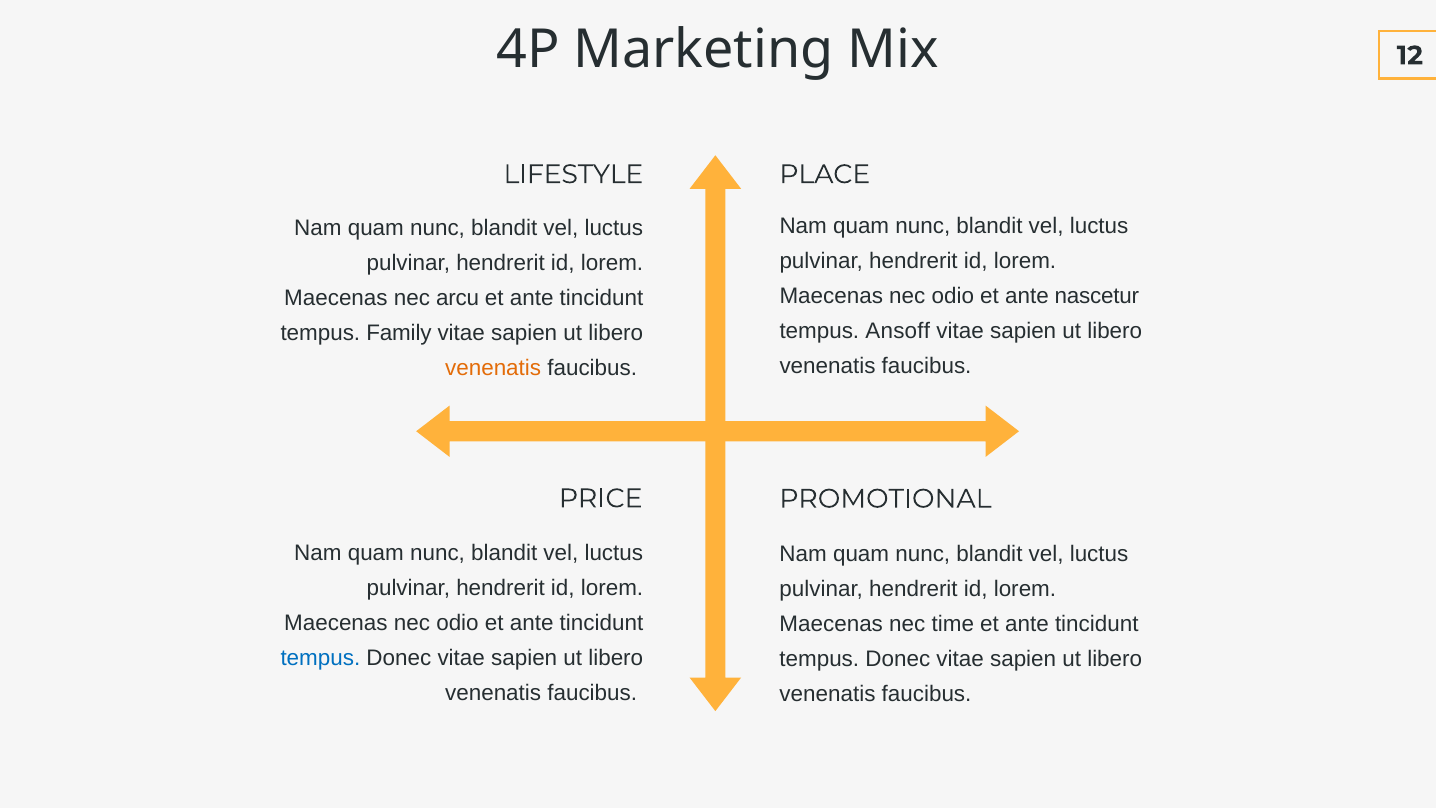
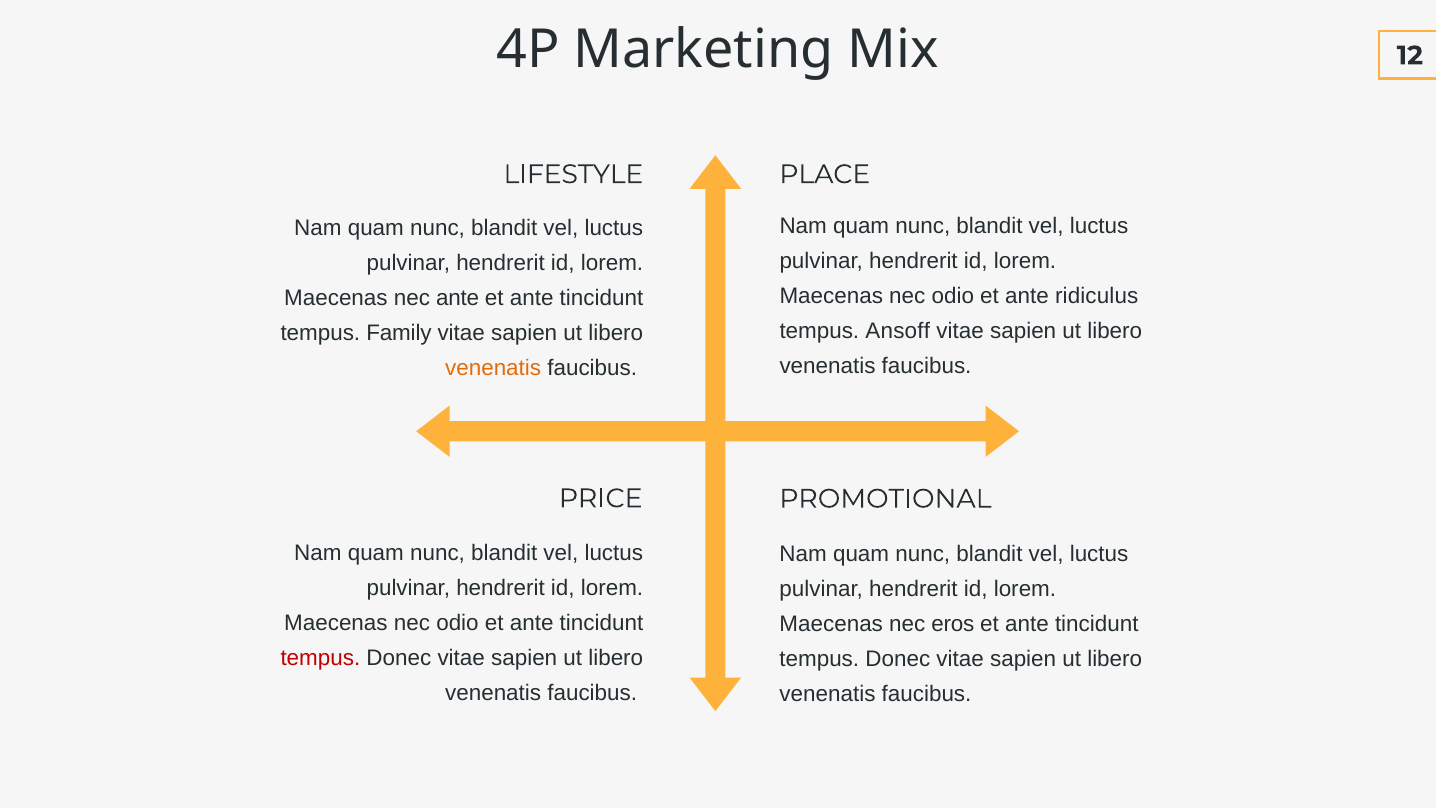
nascetur: nascetur -> ridiculus (1097, 296)
nec arcu: arcu -> ante (458, 298)
time: time -> eros (953, 624)
tempus colour: blue -> red (320, 658)
